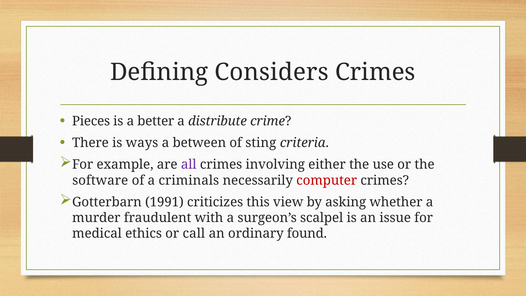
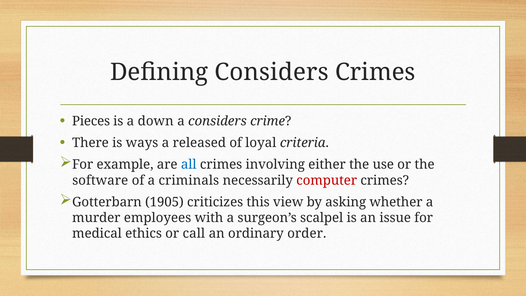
better: better -> down (156, 121)
a distribute: distribute -> considers (217, 121)
between: between -> released (199, 143)
sting: sting -> loyal (261, 143)
all colour: purple -> blue (189, 164)
1991: 1991 -> 1905 (164, 202)
fraudulent: fraudulent -> employees (158, 218)
found: found -> order (307, 234)
